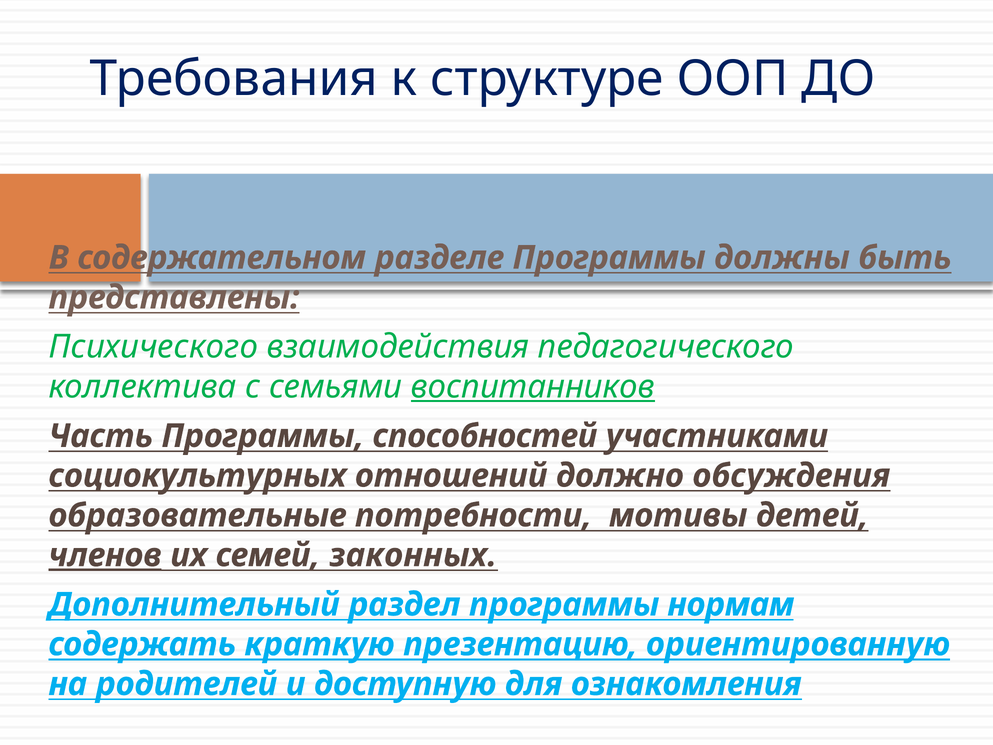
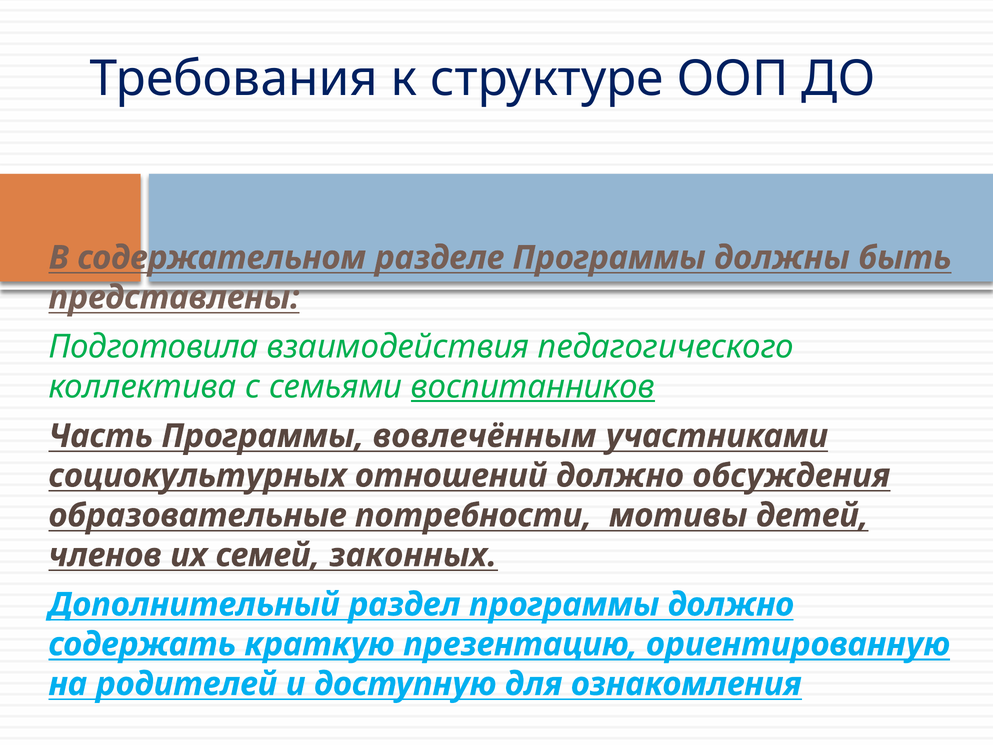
Психического: Психического -> Подготовила (154, 347)
способностей: способностей -> вовлечённым (485, 436)
членов underline: present -> none (105, 555)
программы нормам: нормам -> должно (731, 604)
